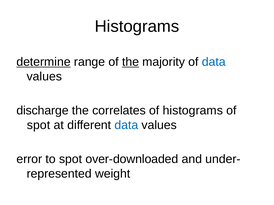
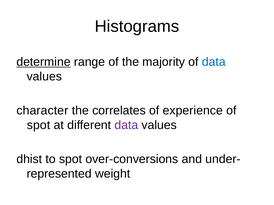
the underline: present -> none (131, 62)
discharge: discharge -> character (42, 111)
of histograms: histograms -> experience (193, 111)
data colour: blue -> purple (126, 125)
error: error -> dhist (29, 159)
over-downloaded: over-downloaded -> over-conversions (132, 159)
